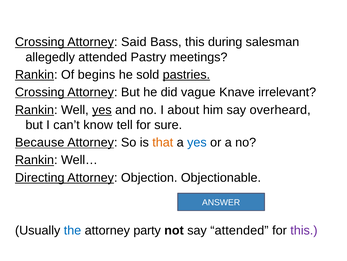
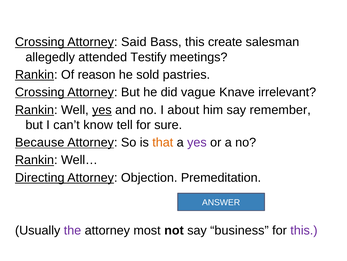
during: during -> create (225, 42)
Pastry: Pastry -> Testify (148, 57)
begins: begins -> reason (97, 74)
pastries underline: present -> none (186, 74)
overheard: overheard -> remember (280, 110)
yes colour: blue -> purple (197, 142)
Objectionable: Objectionable -> Premeditation (221, 177)
the colour: blue -> purple (73, 230)
party: party -> most (147, 230)
say attended: attended -> business (239, 230)
